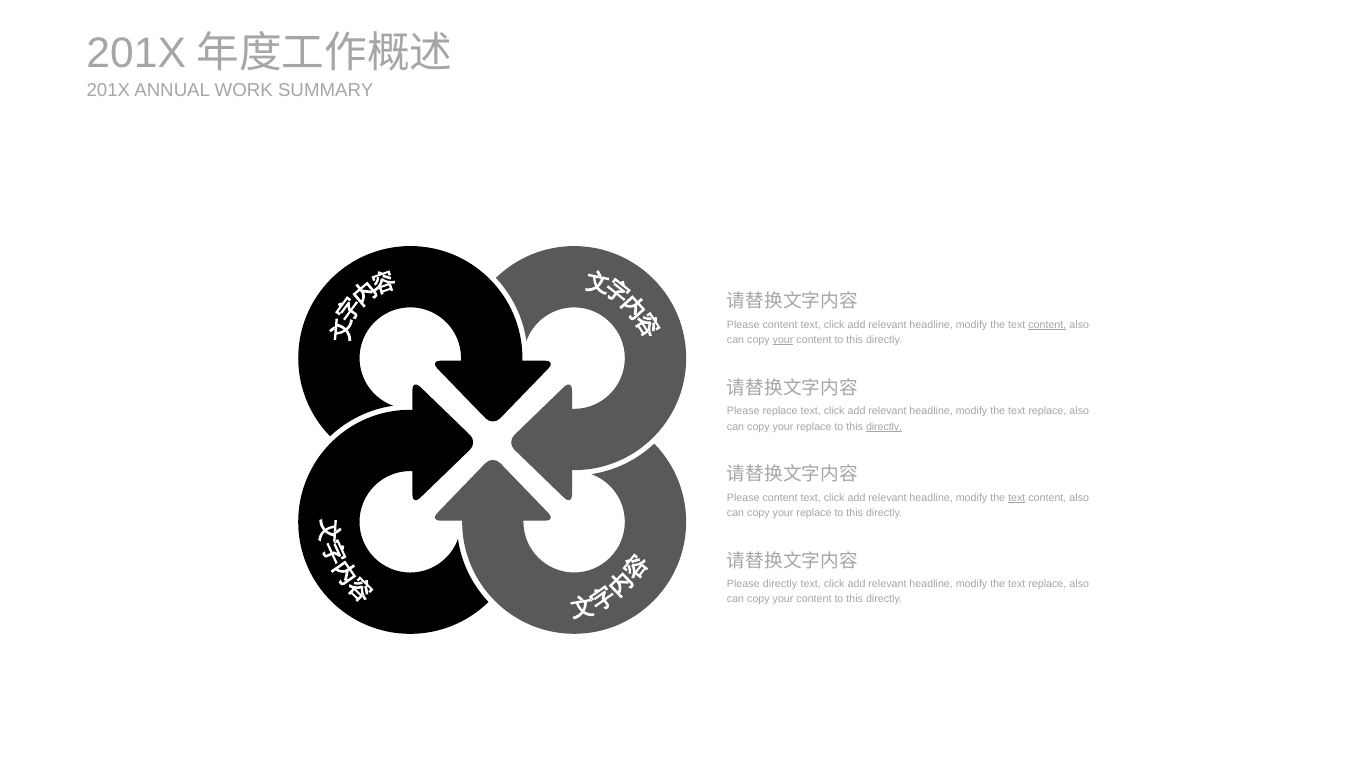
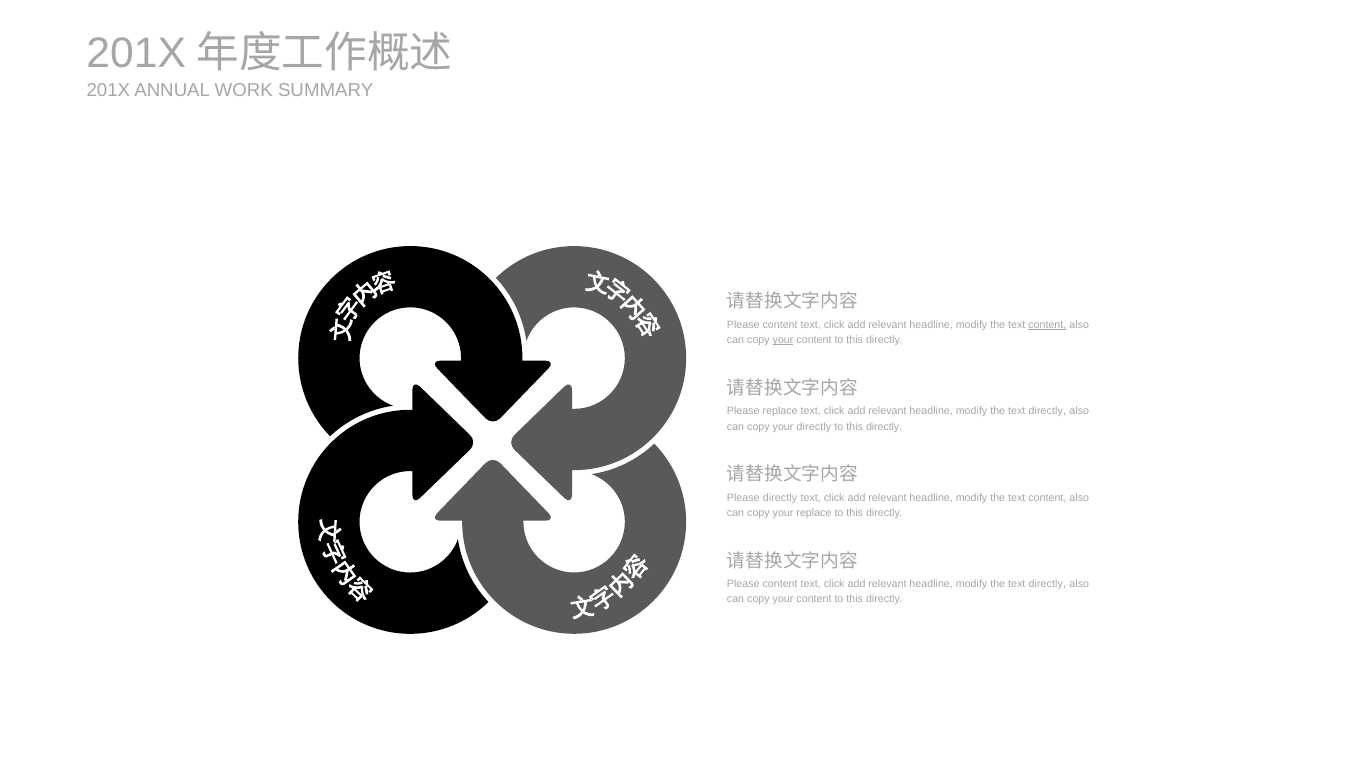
replace: replace -> directly (1047, 411)
replace: replace -> directly (814, 427)
directly underline: present -> none (884, 427)
content: content -> directly (780, 498)
text underline: present -> none (1017, 498)
directly: directly -> content (780, 584)
replace: replace -> directly (1047, 584)
